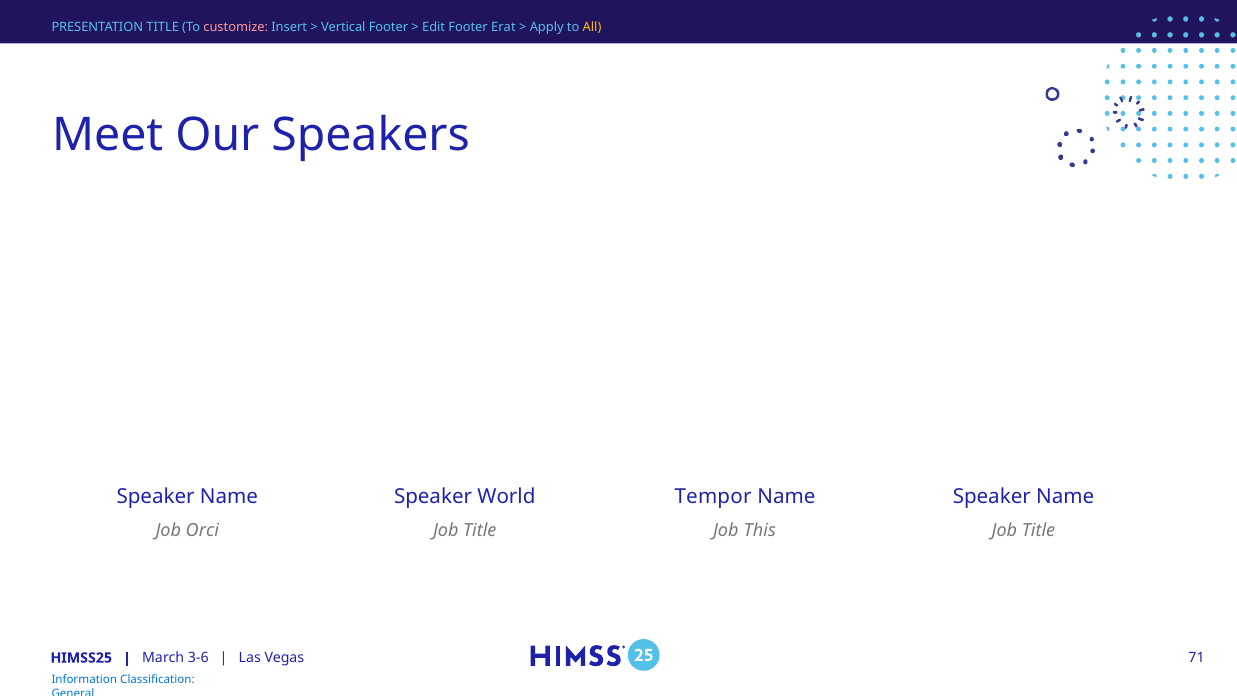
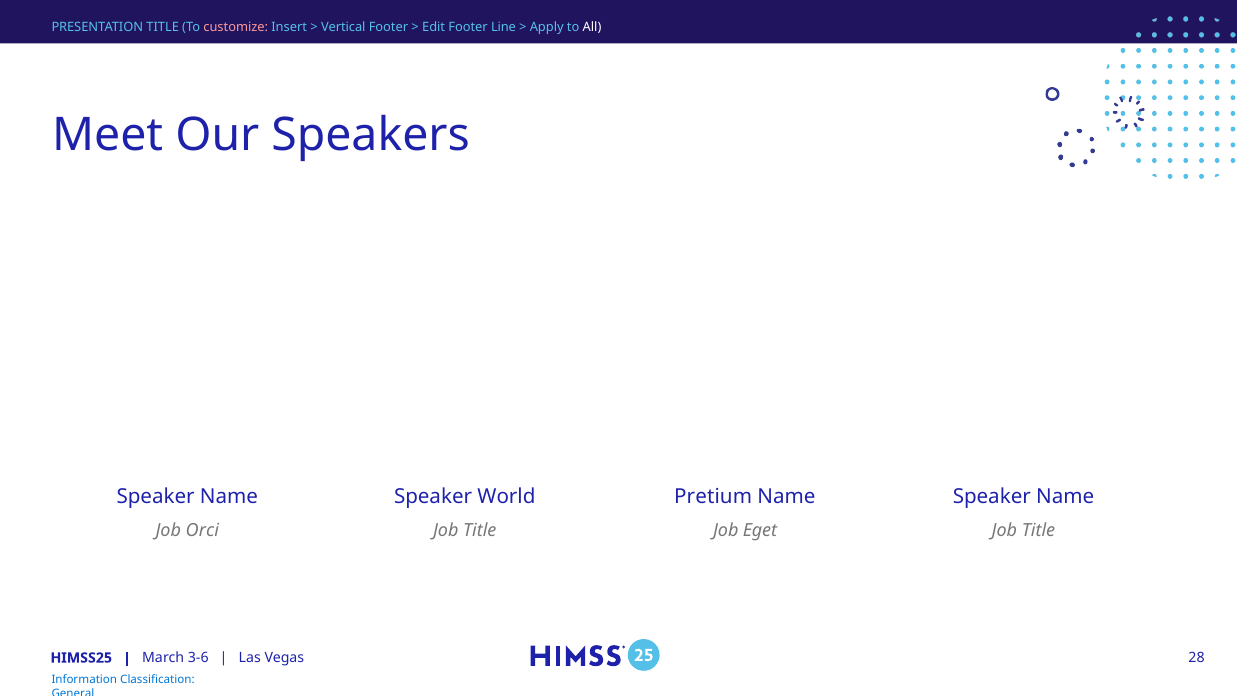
Erat: Erat -> Line (503, 28)
All colour: yellow -> white (592, 28)
Tempor: Tempor -> Pretium (713, 497)
This: This -> Eget (760, 531)
71: 71 -> 28 (1197, 658)
